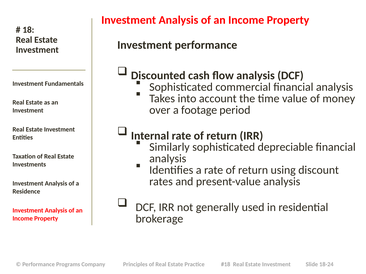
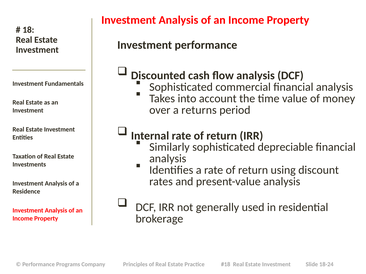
footage: footage -> returns (199, 110)
